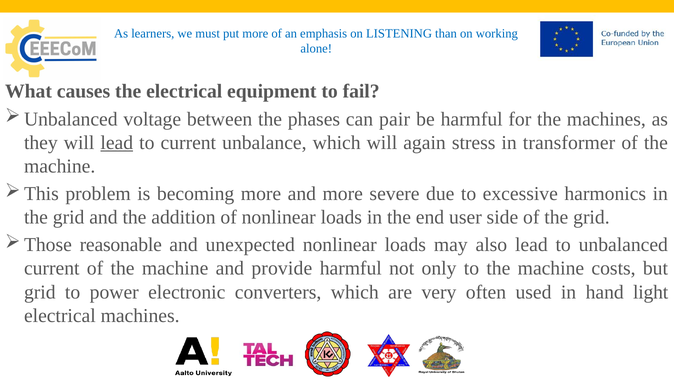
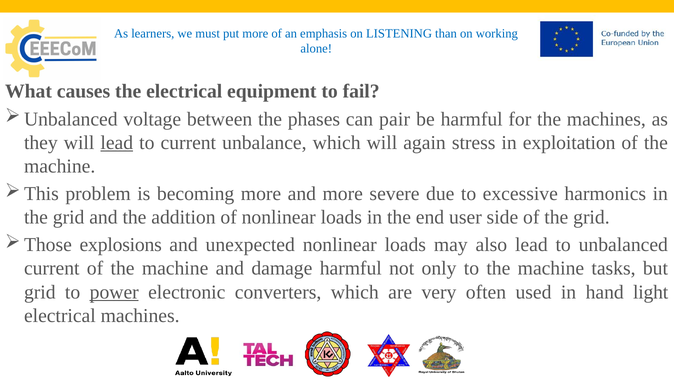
transformer: transformer -> exploitation (569, 143)
reasonable: reasonable -> explosions (121, 245)
provide: provide -> damage (282, 269)
costs: costs -> tasks (614, 269)
power underline: none -> present (114, 292)
